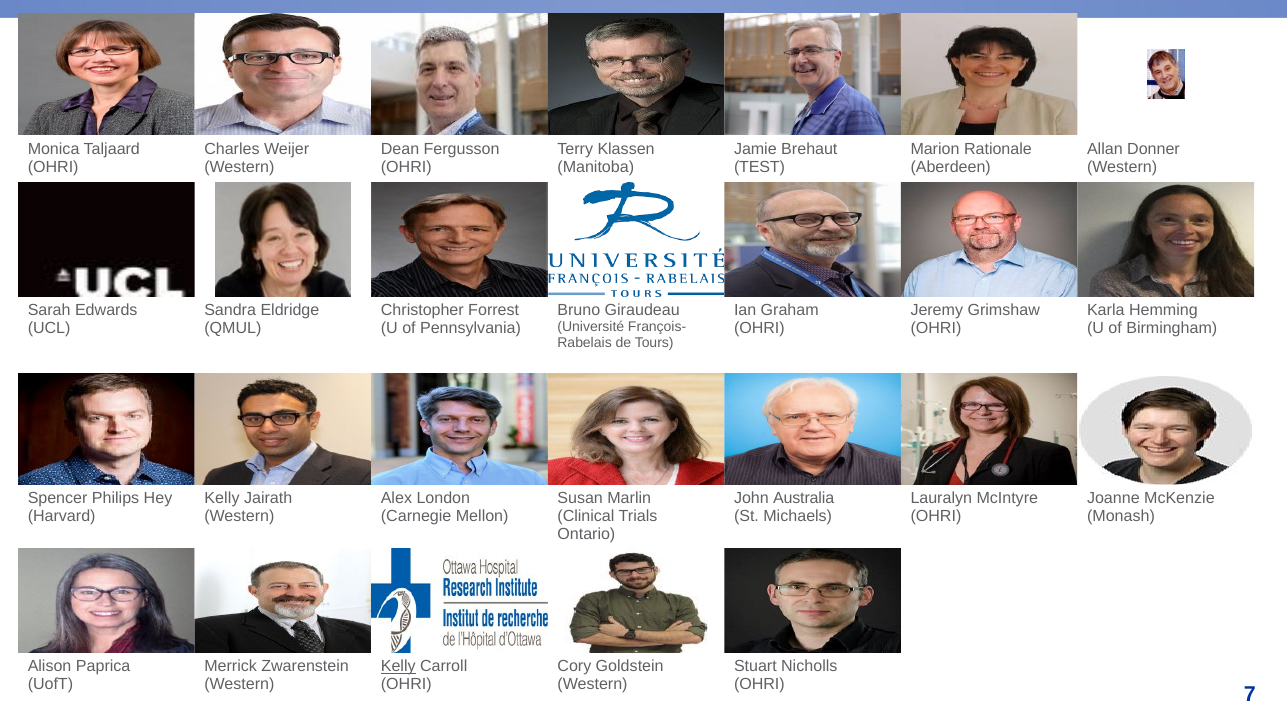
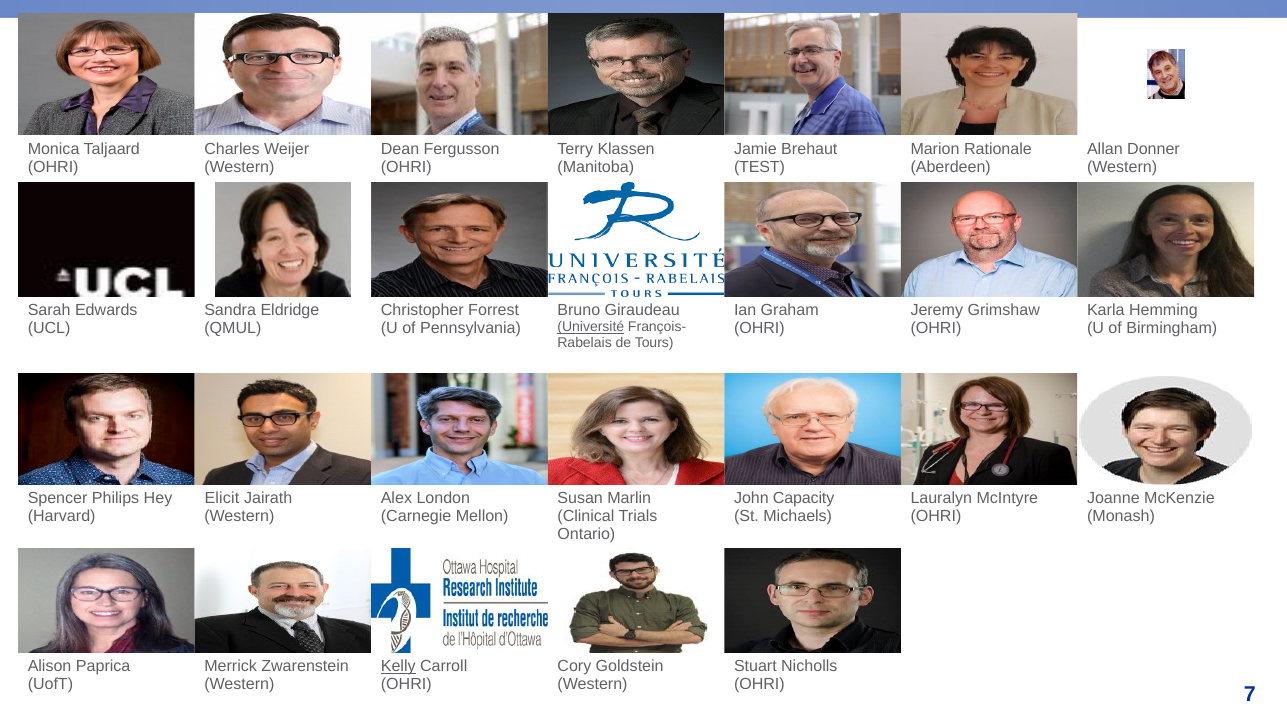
Université underline: none -> present (591, 327)
Kelly: Kelly -> Elicit (222, 499)
Australia: Australia -> Capacity (804, 499)
